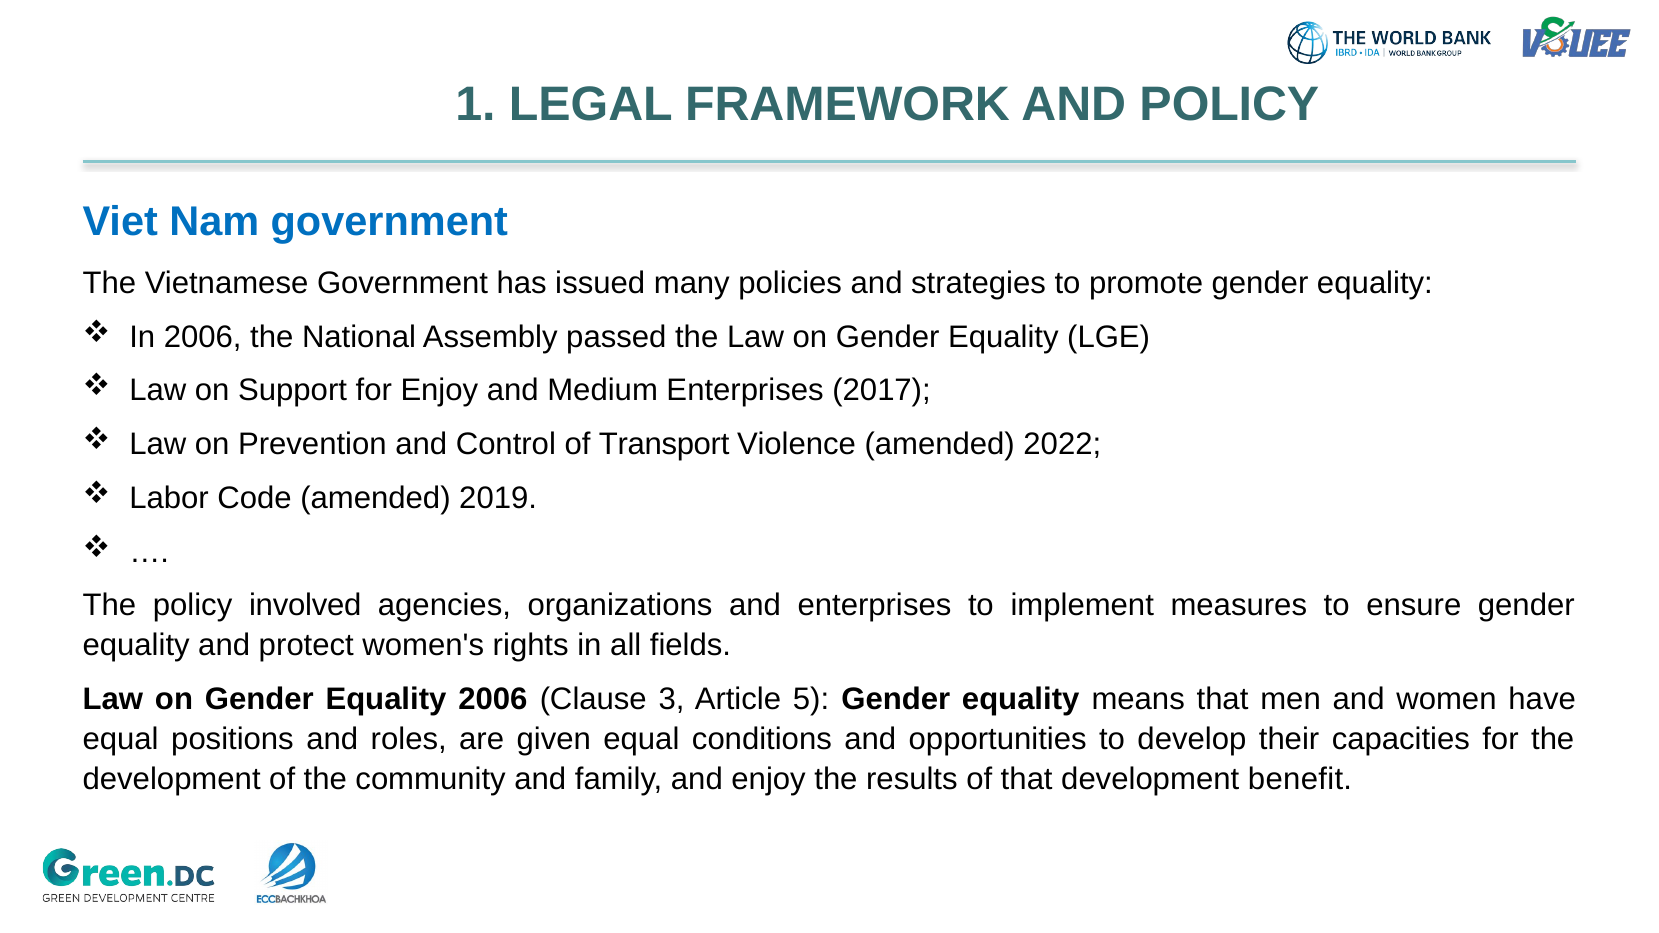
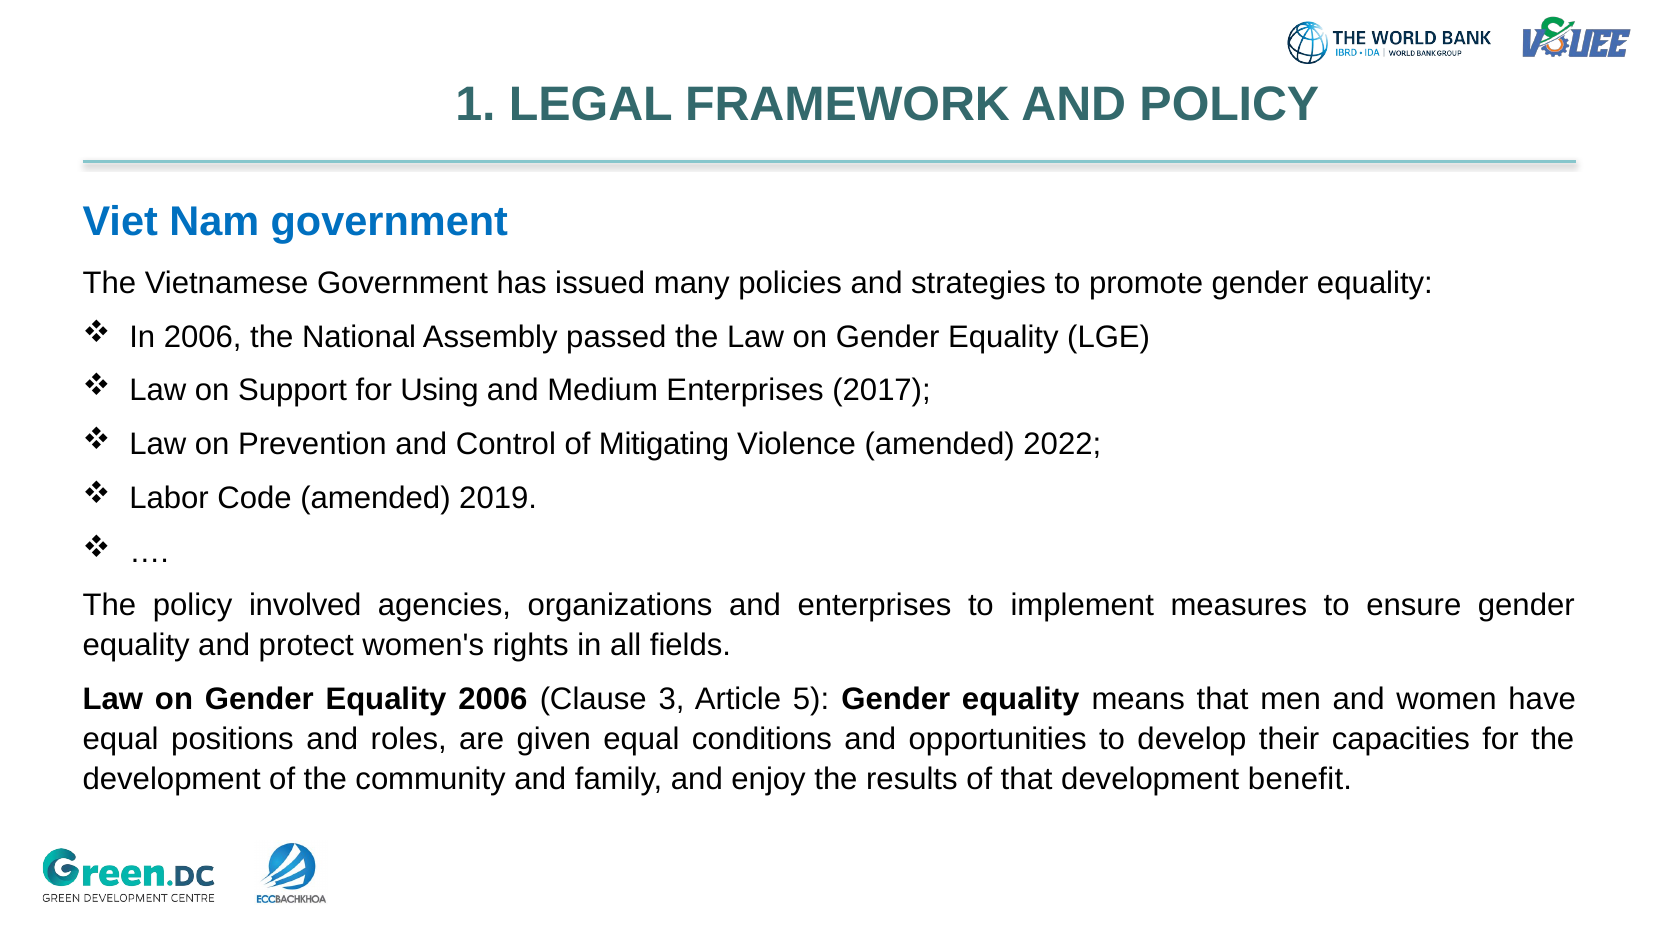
for Enjoy: Enjoy -> Using (439, 391)
Transport: Transport -> Mitigating (664, 445)
